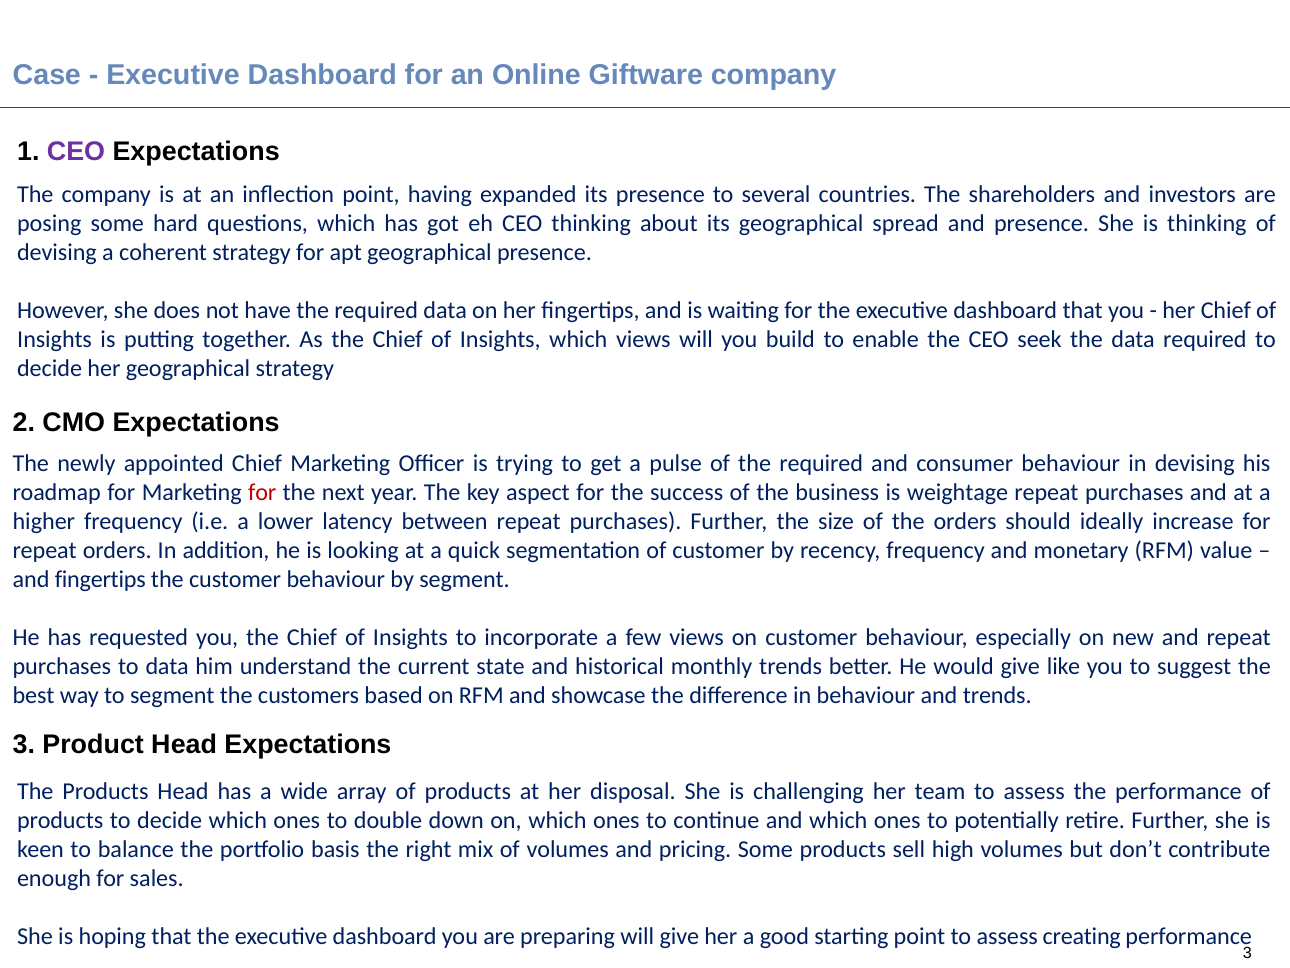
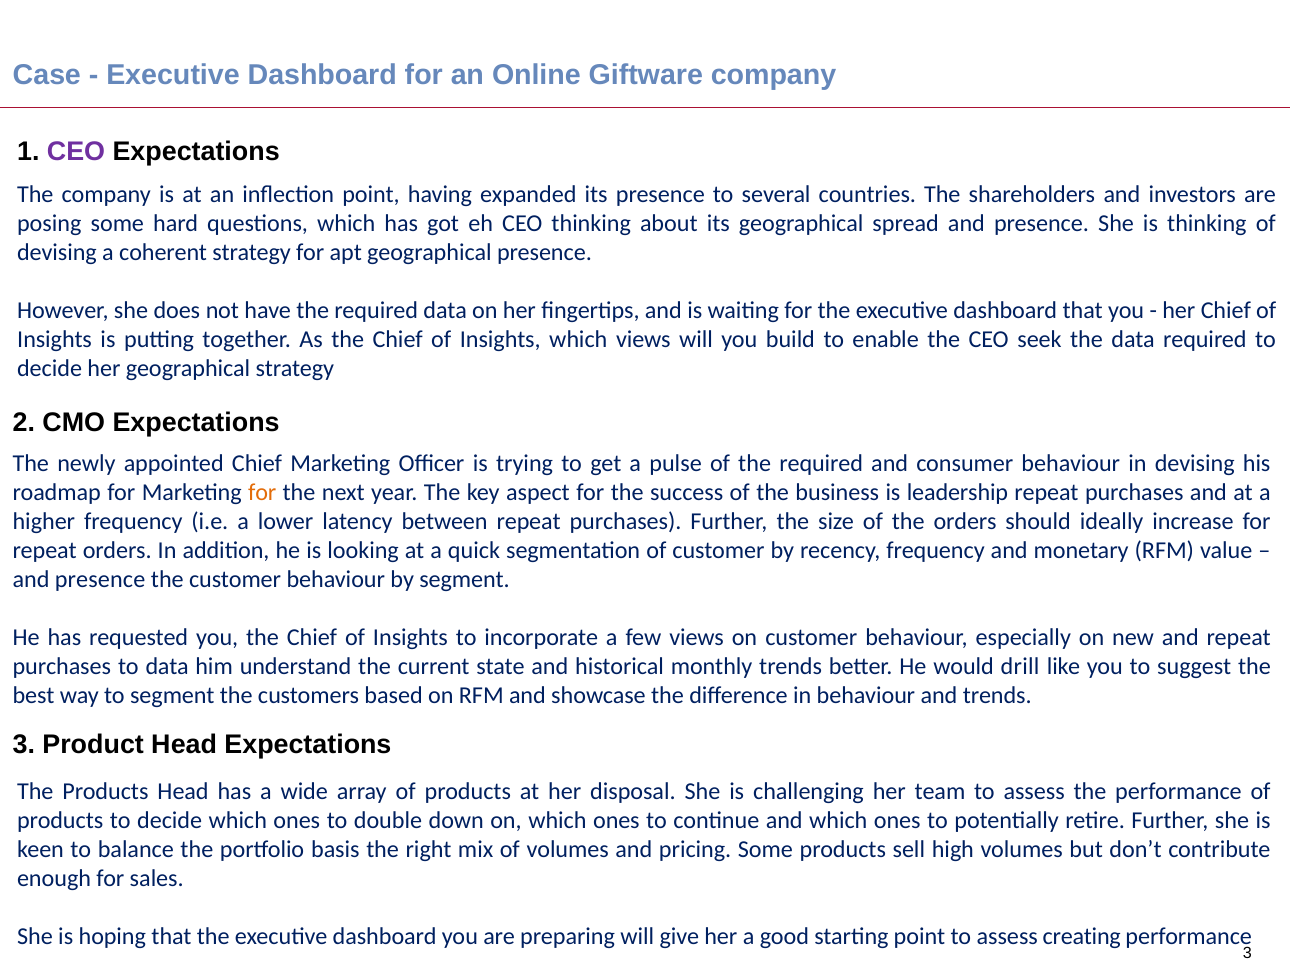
for colour: red -> orange (262, 492)
weightage: weightage -> leadership (958, 492)
fingertips: fingertips -> presence (100, 579)
would give: give -> drill (1020, 666)
